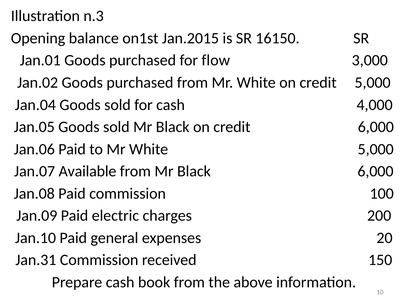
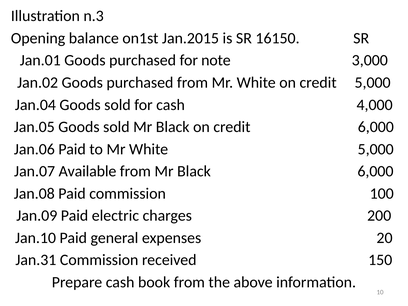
flow: flow -> note (216, 60)
